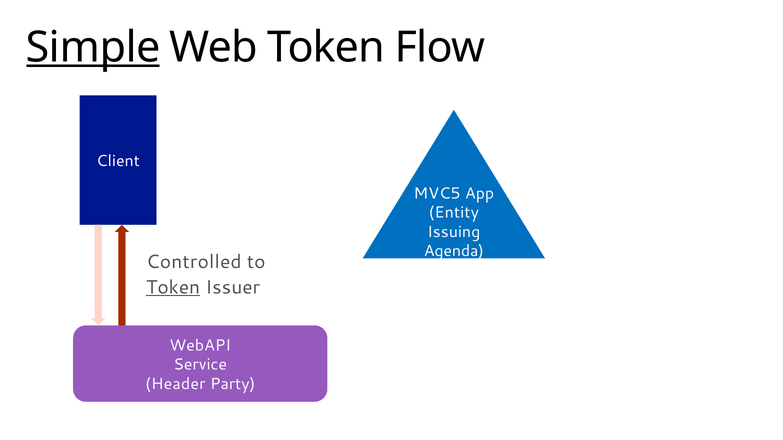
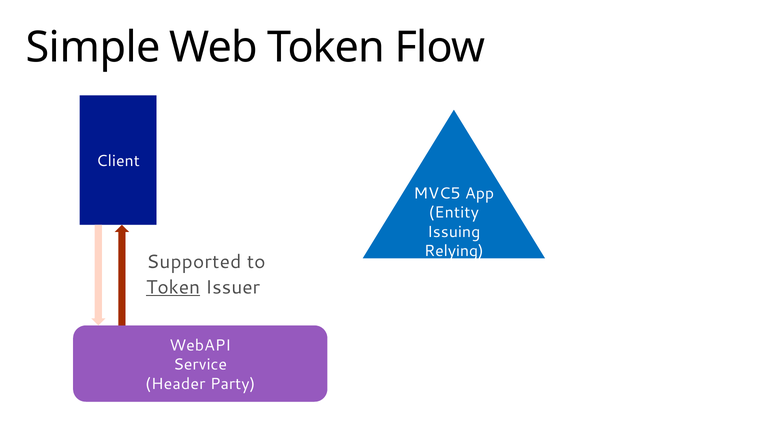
Simple underline: present -> none (93, 47)
Agenda: Agenda -> Relying (454, 251)
Controlled: Controlled -> Supported (194, 262)
